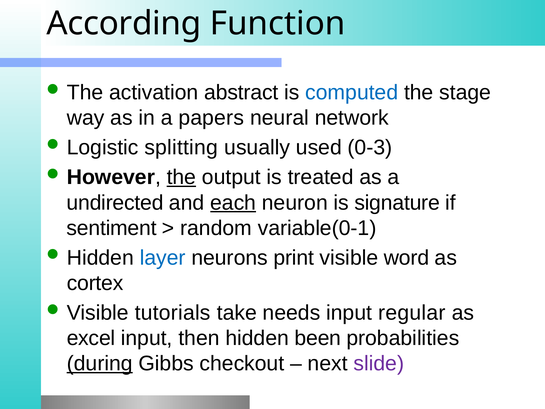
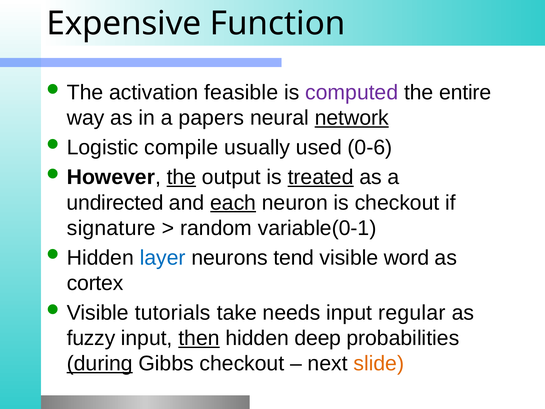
According: According -> Expensive (124, 23)
abstract: abstract -> feasible (241, 93)
computed colour: blue -> purple (352, 93)
stage: stage -> entire (465, 93)
network underline: none -> present (352, 118)
splitting: splitting -> compile (181, 148)
0-3: 0-3 -> 0-6 (370, 148)
treated underline: none -> present (321, 177)
is signature: signature -> checkout (397, 203)
sentiment: sentiment -> signature (111, 228)
print: print -> tend (294, 258)
excel: excel -> fuzzy (91, 338)
then underline: none -> present (199, 338)
been: been -> deep (318, 338)
slide colour: purple -> orange (379, 363)
